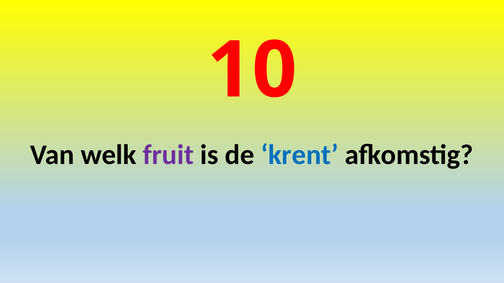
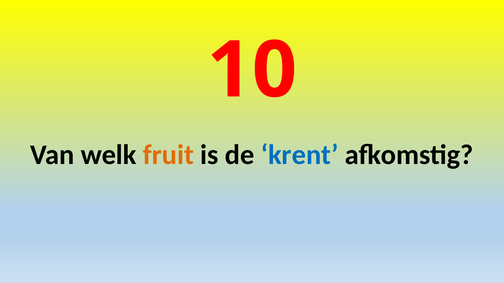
fruit colour: purple -> orange (168, 155)
